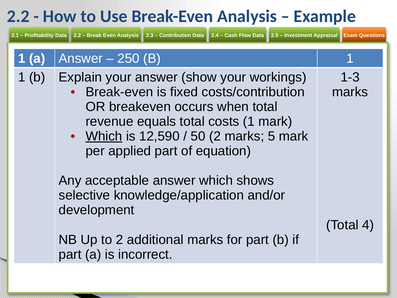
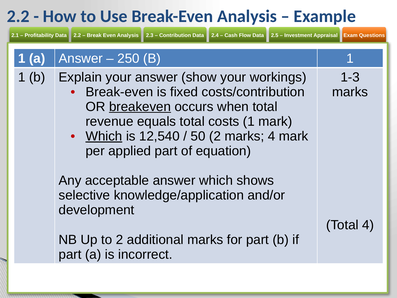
breakeven underline: none -> present (140, 107)
12,590: 12,590 -> 12,540 (159, 136)
marks 5: 5 -> 4 (272, 136)
